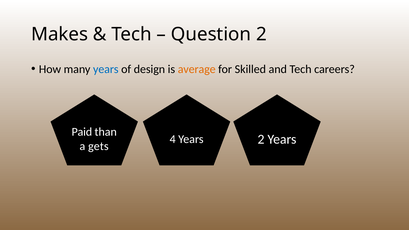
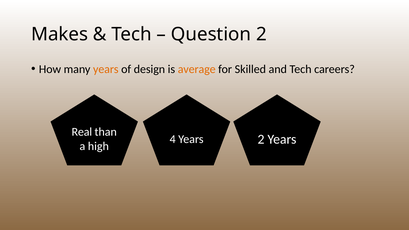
years colour: blue -> orange (106, 69)
Paid: Paid -> Real (82, 132)
gets: gets -> high (98, 146)
